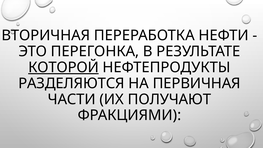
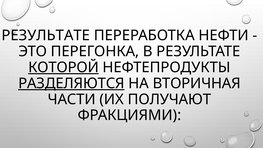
ВТОРИЧНАЯ: ВТОРИЧНАЯ -> РЕЗУЛЬТАТЕ (46, 35)
РАЗДЕЛЯЮТСЯ underline: none -> present (71, 83)
ПЕРВИЧНАЯ: ПЕРВИЧНАЯ -> ВТОРИЧНАЯ (197, 83)
